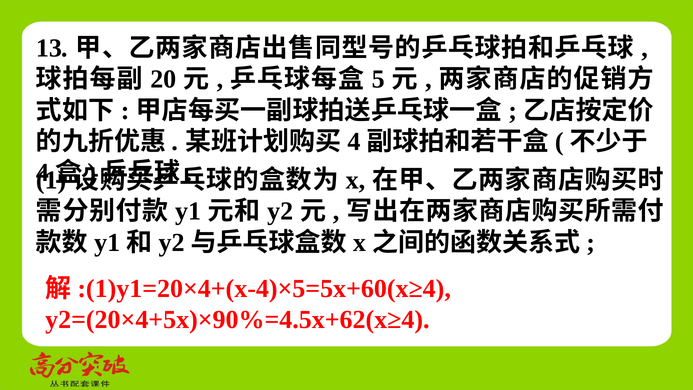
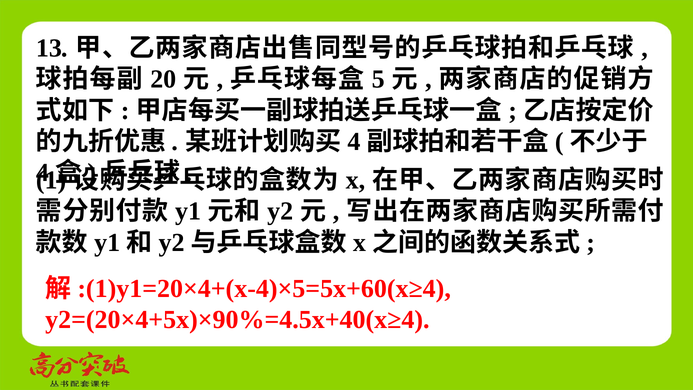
y2=(20×4+5x)×90%=4.5x+62(x≥4: y2=(20×4+5x)×90%=4.5x+62(x≥4 -> y2=(20×4+5x)×90%=4.5x+40(x≥4 (237, 320)
